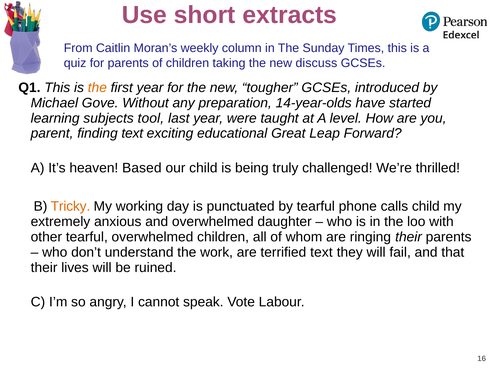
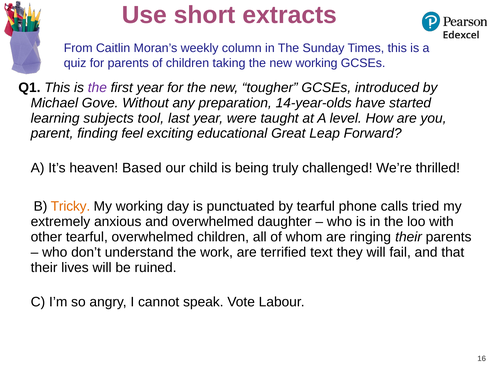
new discuss: discuss -> working (317, 63)
the colour: orange -> purple (97, 88)
finding text: text -> feel (132, 134)
calls child: child -> tried (426, 207)
